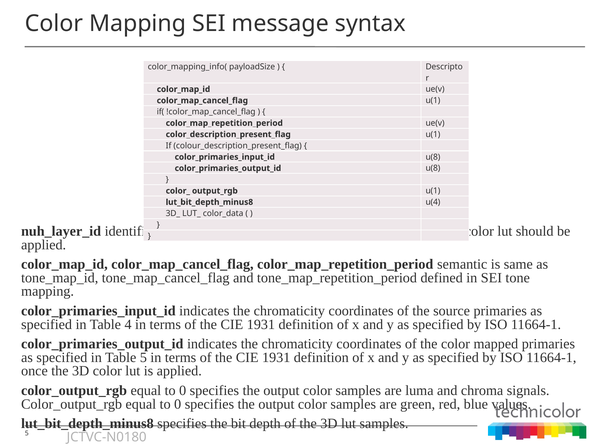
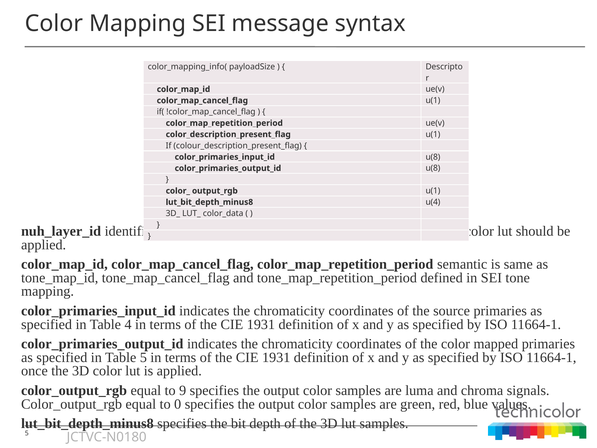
0: 0 -> 9 (183, 390)
